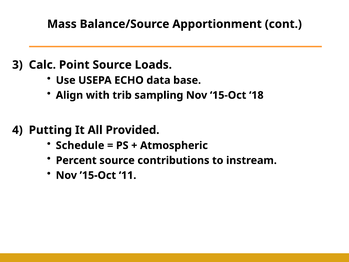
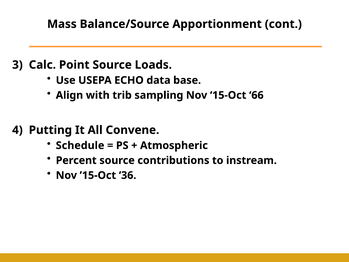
18: 18 -> 66 (256, 95)
Provided: Provided -> Convene (132, 130)
11: 11 -> 36 (128, 175)
